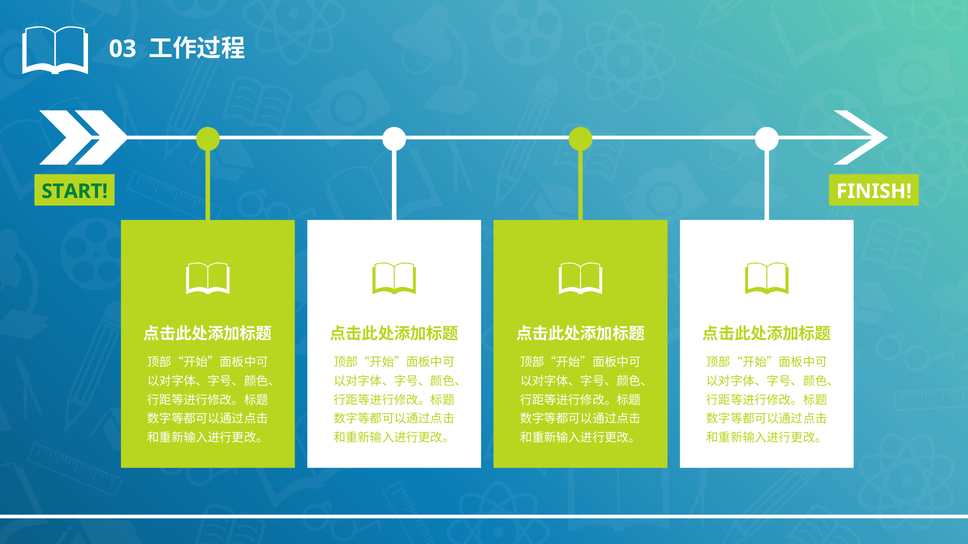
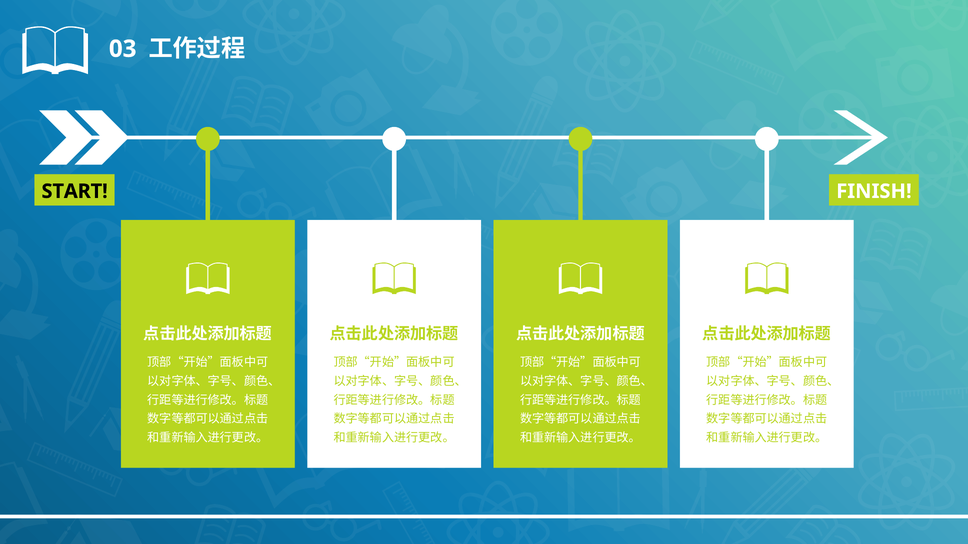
START colour: green -> black (75, 191)
